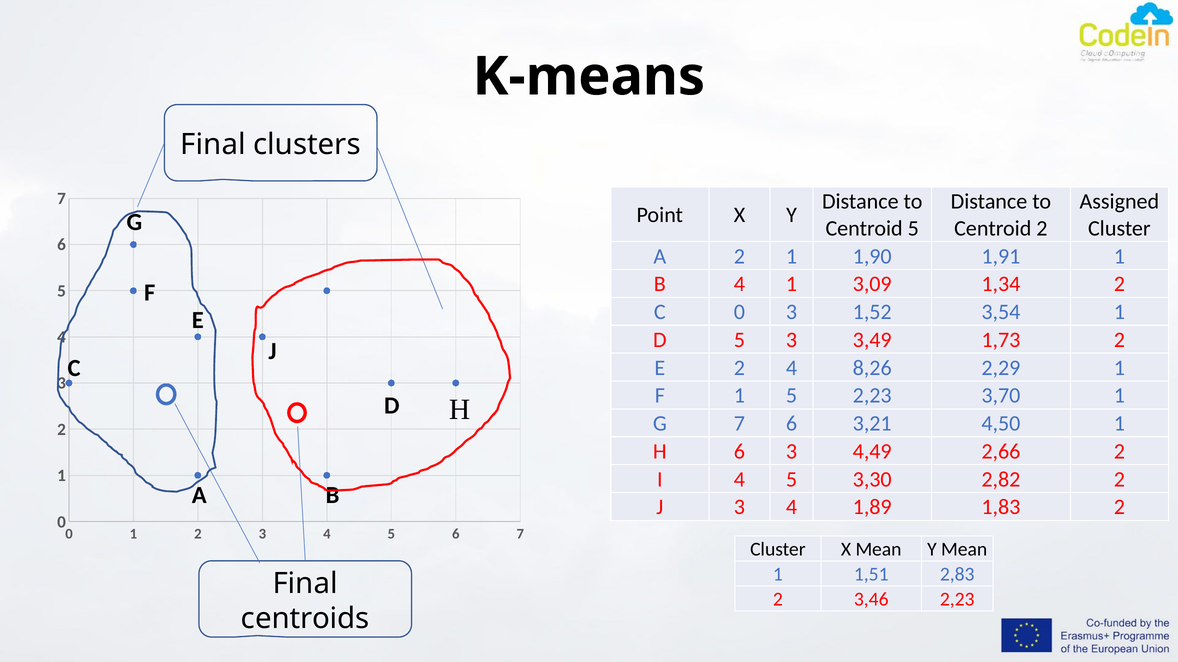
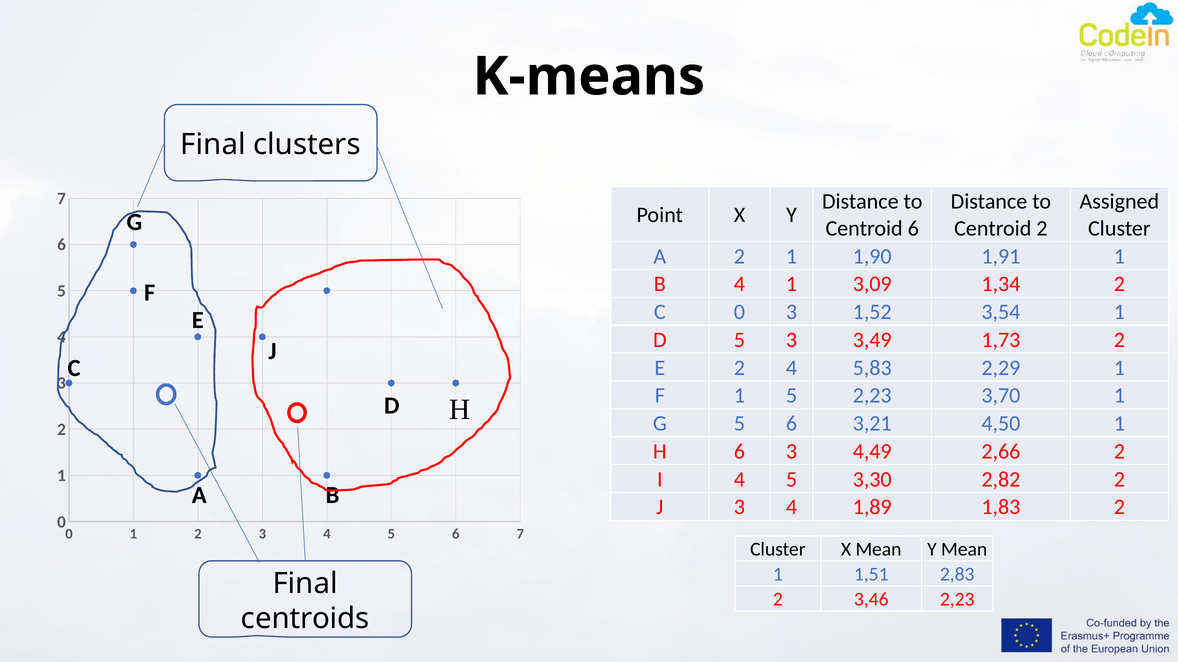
Centroid 5: 5 -> 6 (913, 229)
8,26: 8,26 -> 5,83 (872, 368)
G 7: 7 -> 5 (739, 424)
